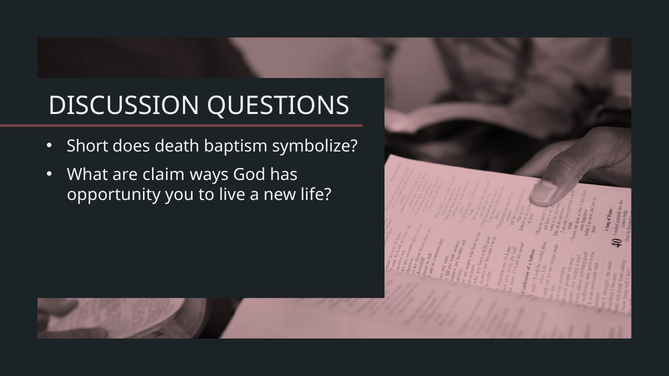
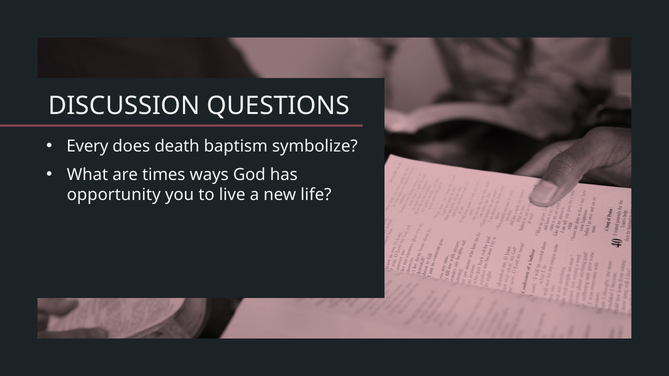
Short: Short -> Every (87, 146)
claim: claim -> times (164, 175)
